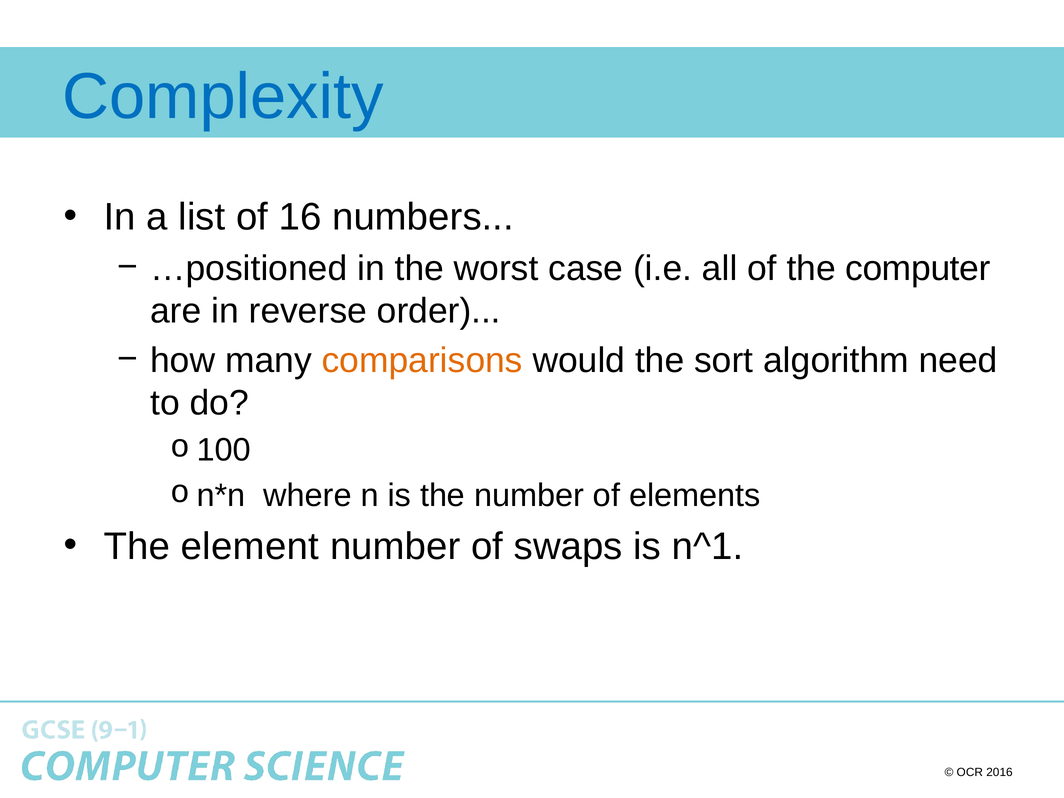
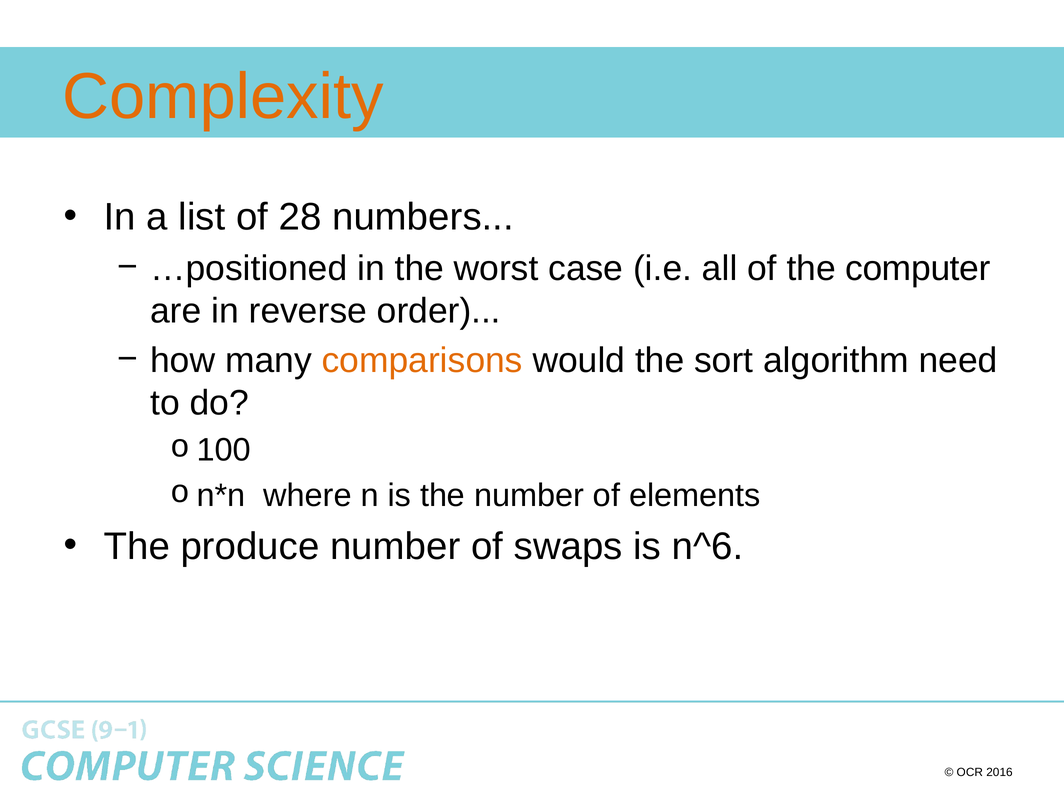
Complexity colour: blue -> orange (223, 97)
16: 16 -> 28 (300, 217)
element: element -> produce (250, 546)
n^1: n^1 -> n^6 (708, 546)
